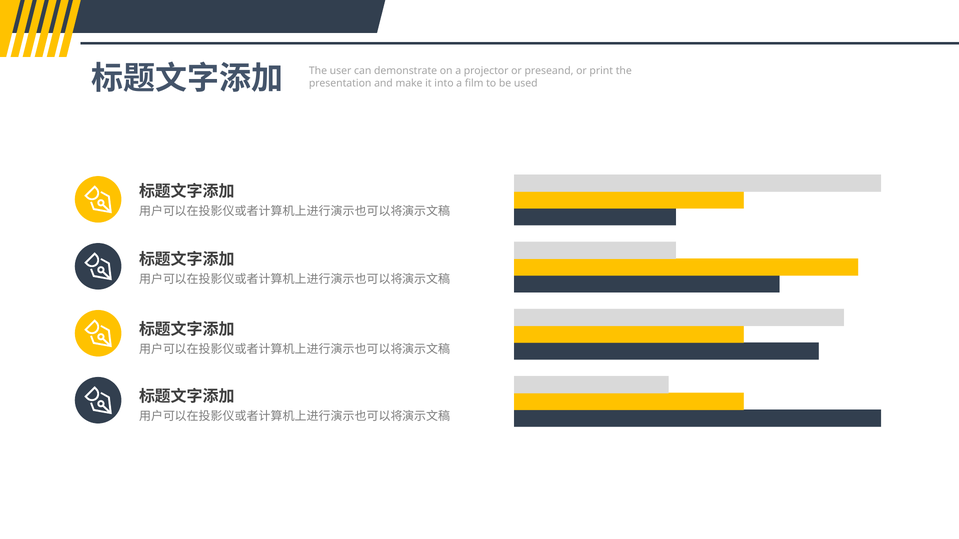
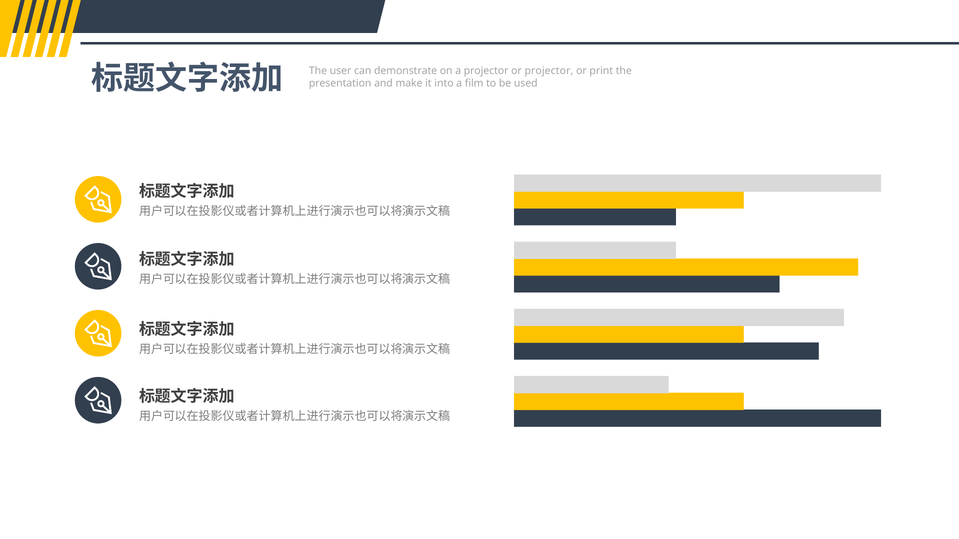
or preseand: preseand -> projector (549, 71)
